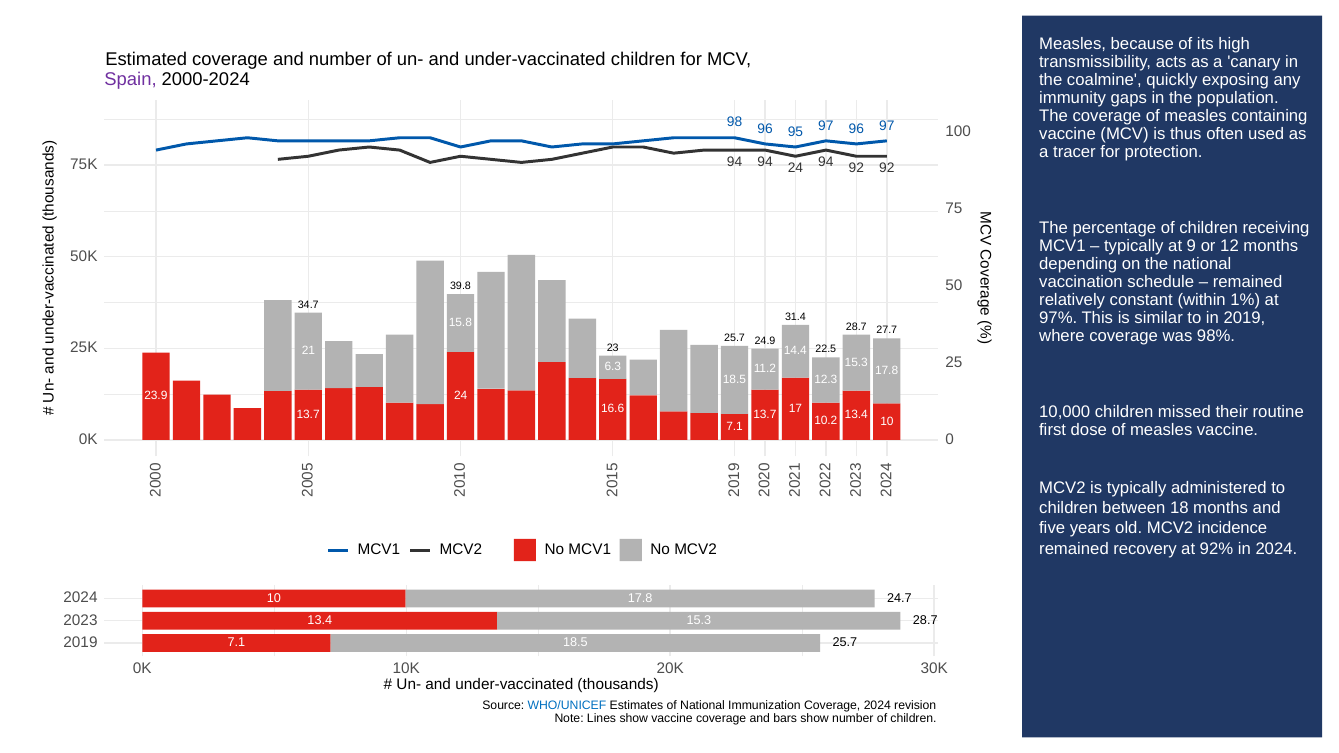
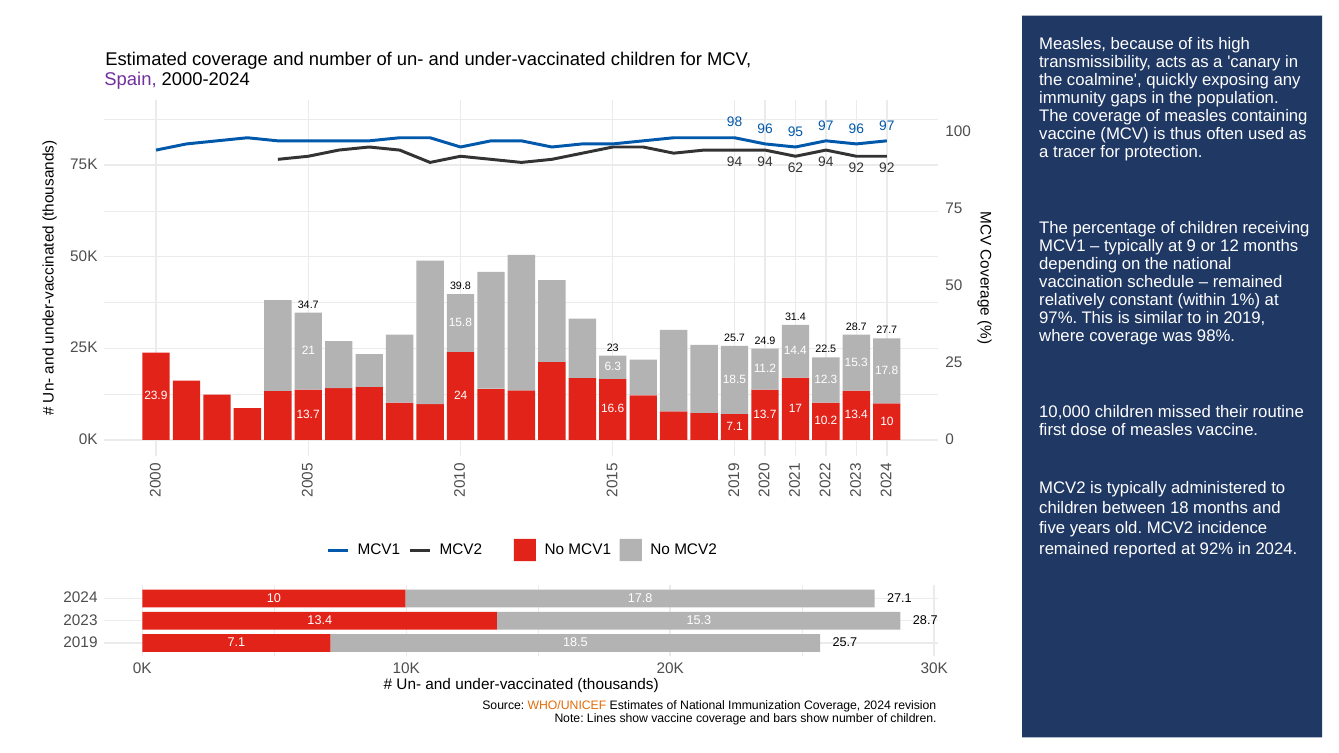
94 24: 24 -> 62 (795, 168)
recovery: recovery -> reported (1145, 549)
24.7: 24.7 -> 27.1 (899, 598)
WHO/UNICEF colour: blue -> orange (567, 706)
